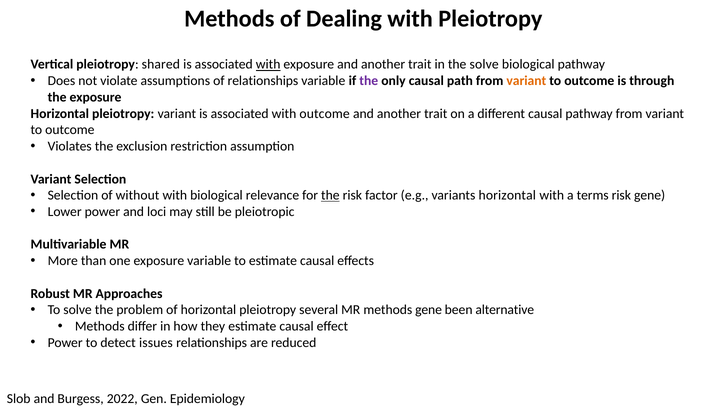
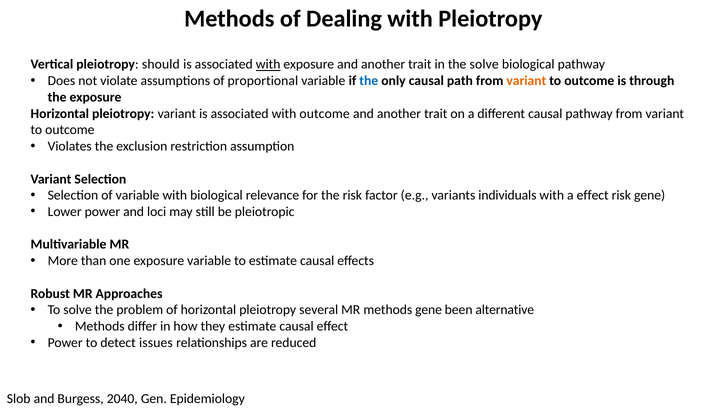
shared: shared -> should (161, 64)
of relationships: relationships -> proportional (263, 81)
the colour: purple -> blue (369, 81)
of without: without -> variable (138, 195)
the underline: present -> none (330, 195)
variants horizontal: horizontal -> individuals (507, 195)
a terms: terms -> effect (593, 195)
2022: 2022 -> 2040 (122, 399)
